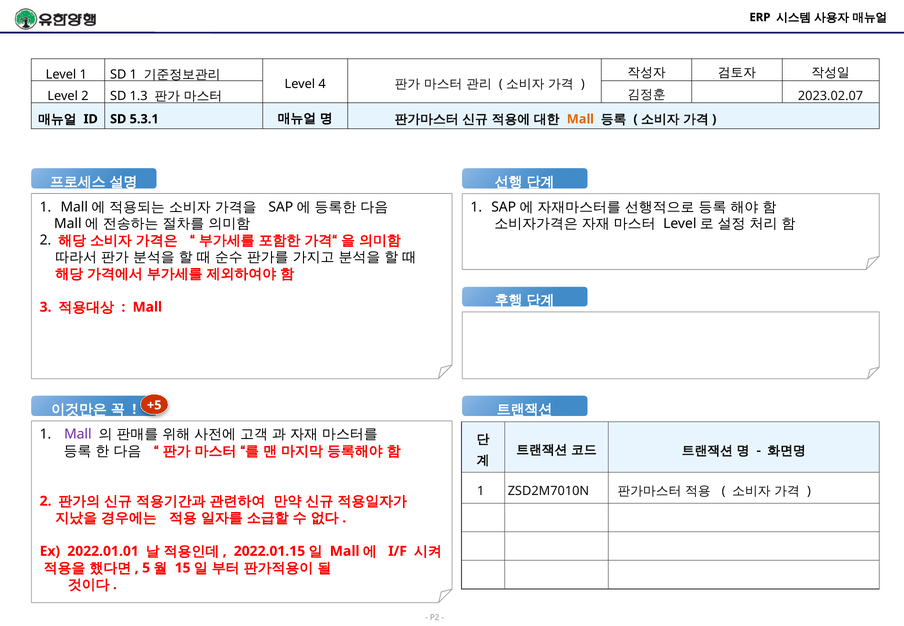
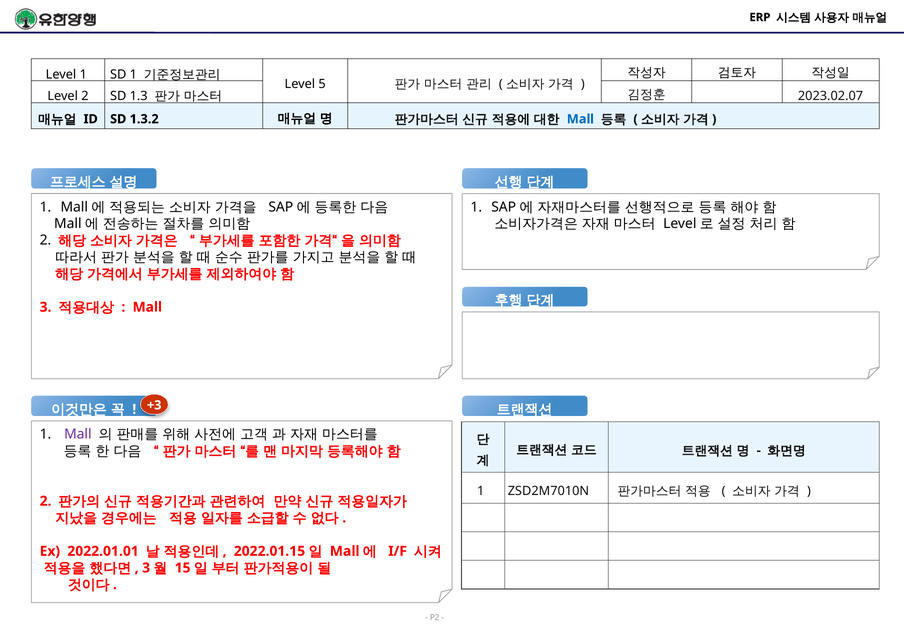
4: 4 -> 5 (322, 84)
5.3.1: 5.3.1 -> 1.3.2 (144, 119)
Mall colour: orange -> blue (580, 119)
+5: +5 -> +3 (154, 405)
5: 5 -> 3 (146, 568)
